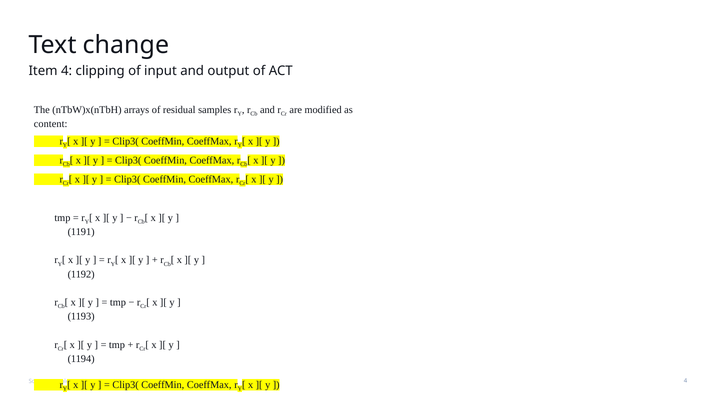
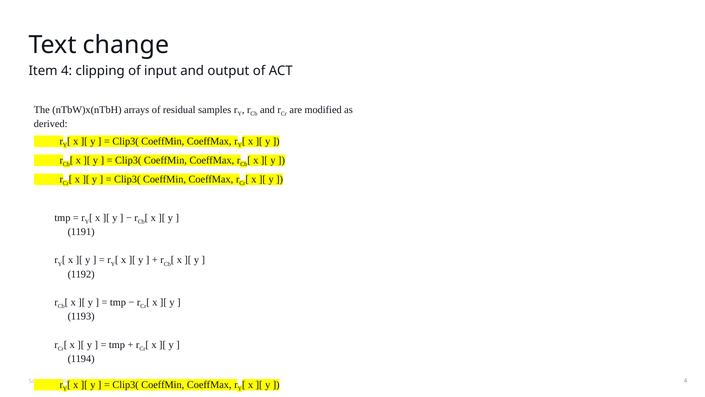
content: content -> derived (51, 124)
